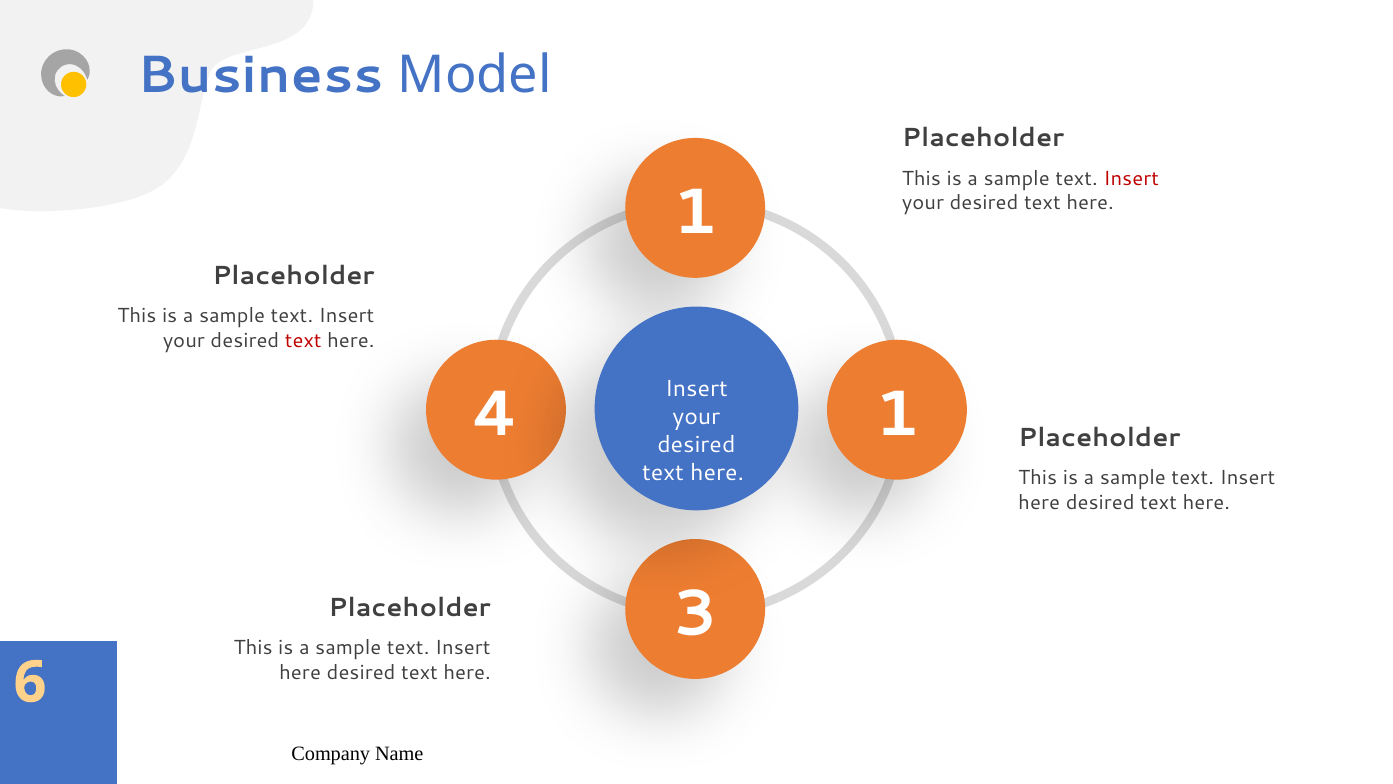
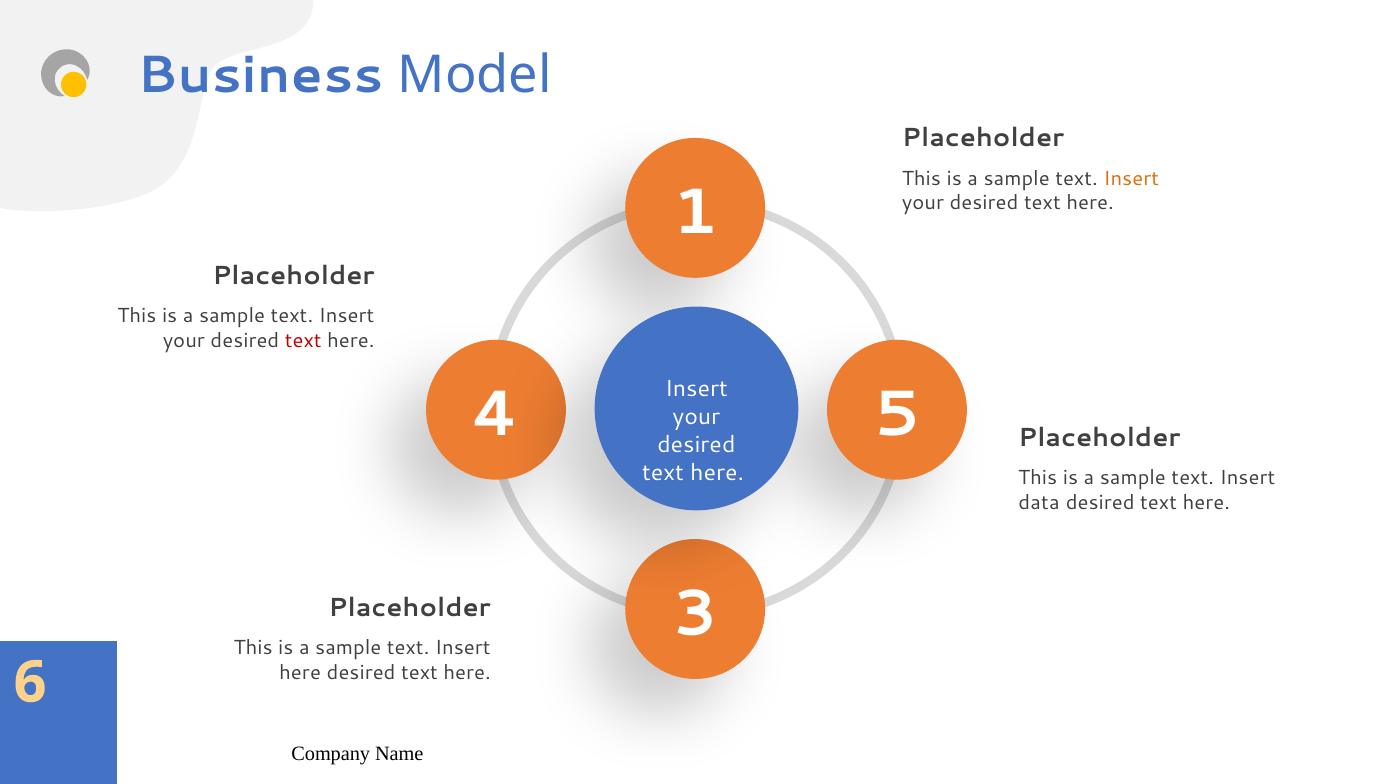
Insert colour: red -> orange (1131, 179)
1: 1 -> 5 (897, 414)
here: here -> data (1039, 502)
